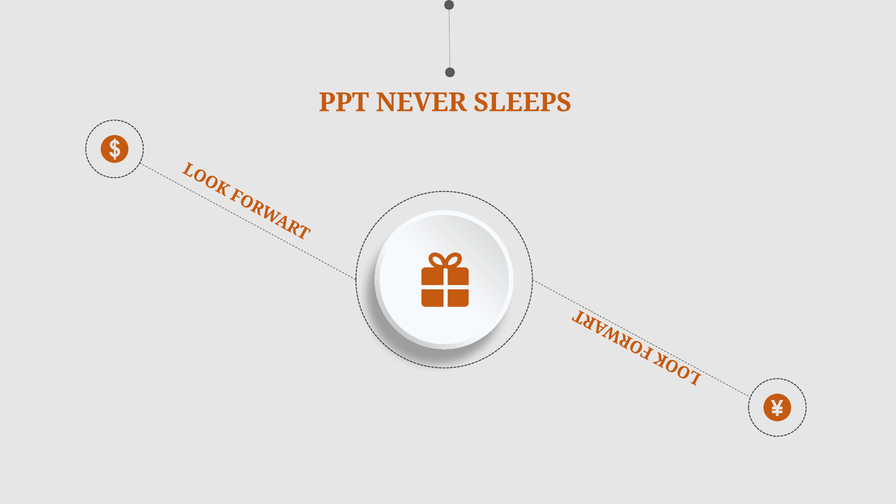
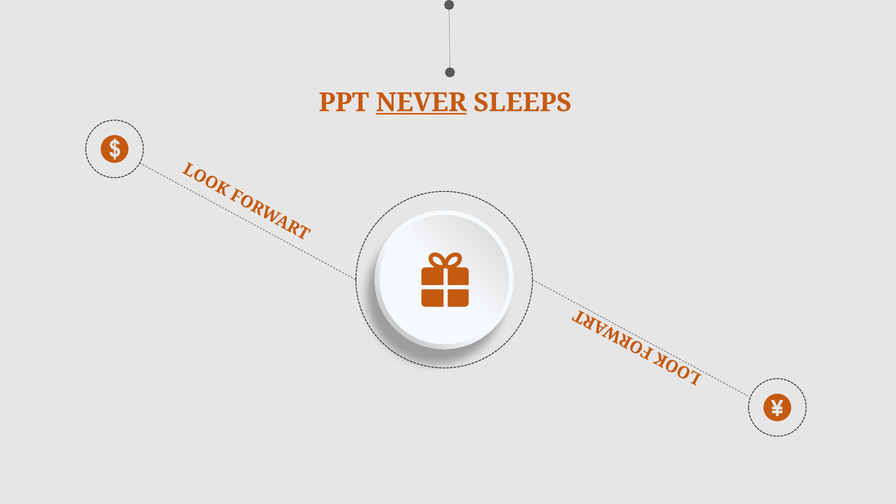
NEVER underline: none -> present (421, 103)
